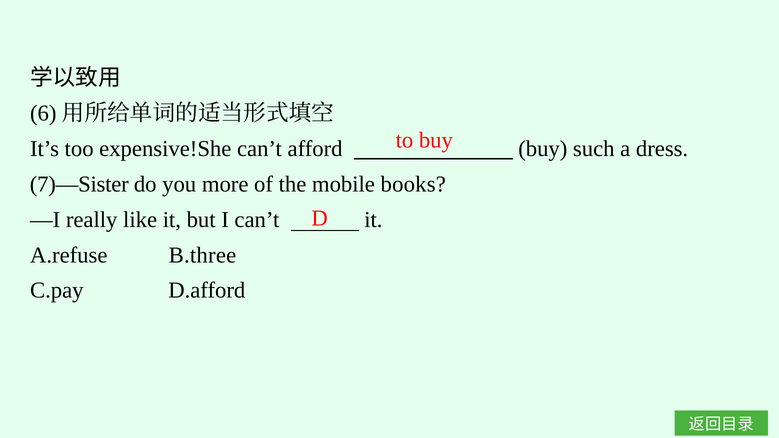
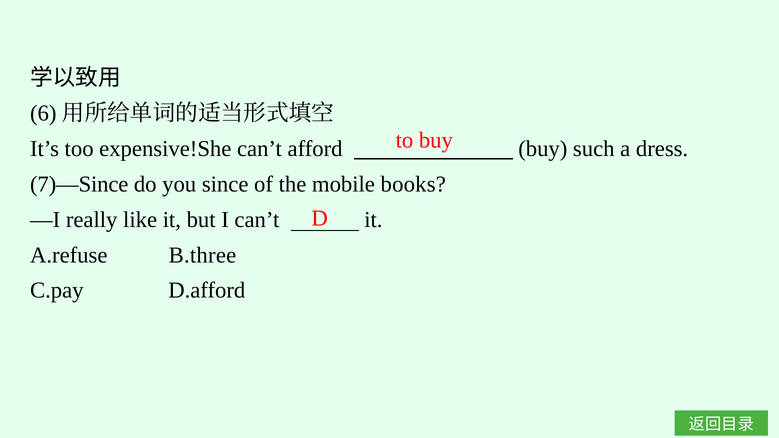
7)—Sister: 7)—Sister -> 7)—Since (79, 184)
more: more -> since (225, 184)
